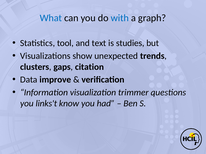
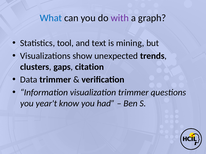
with colour: blue -> purple (120, 18)
studies: studies -> mining (130, 43)
Data improve: improve -> trimmer (55, 80)
links't: links't -> year't (46, 104)
